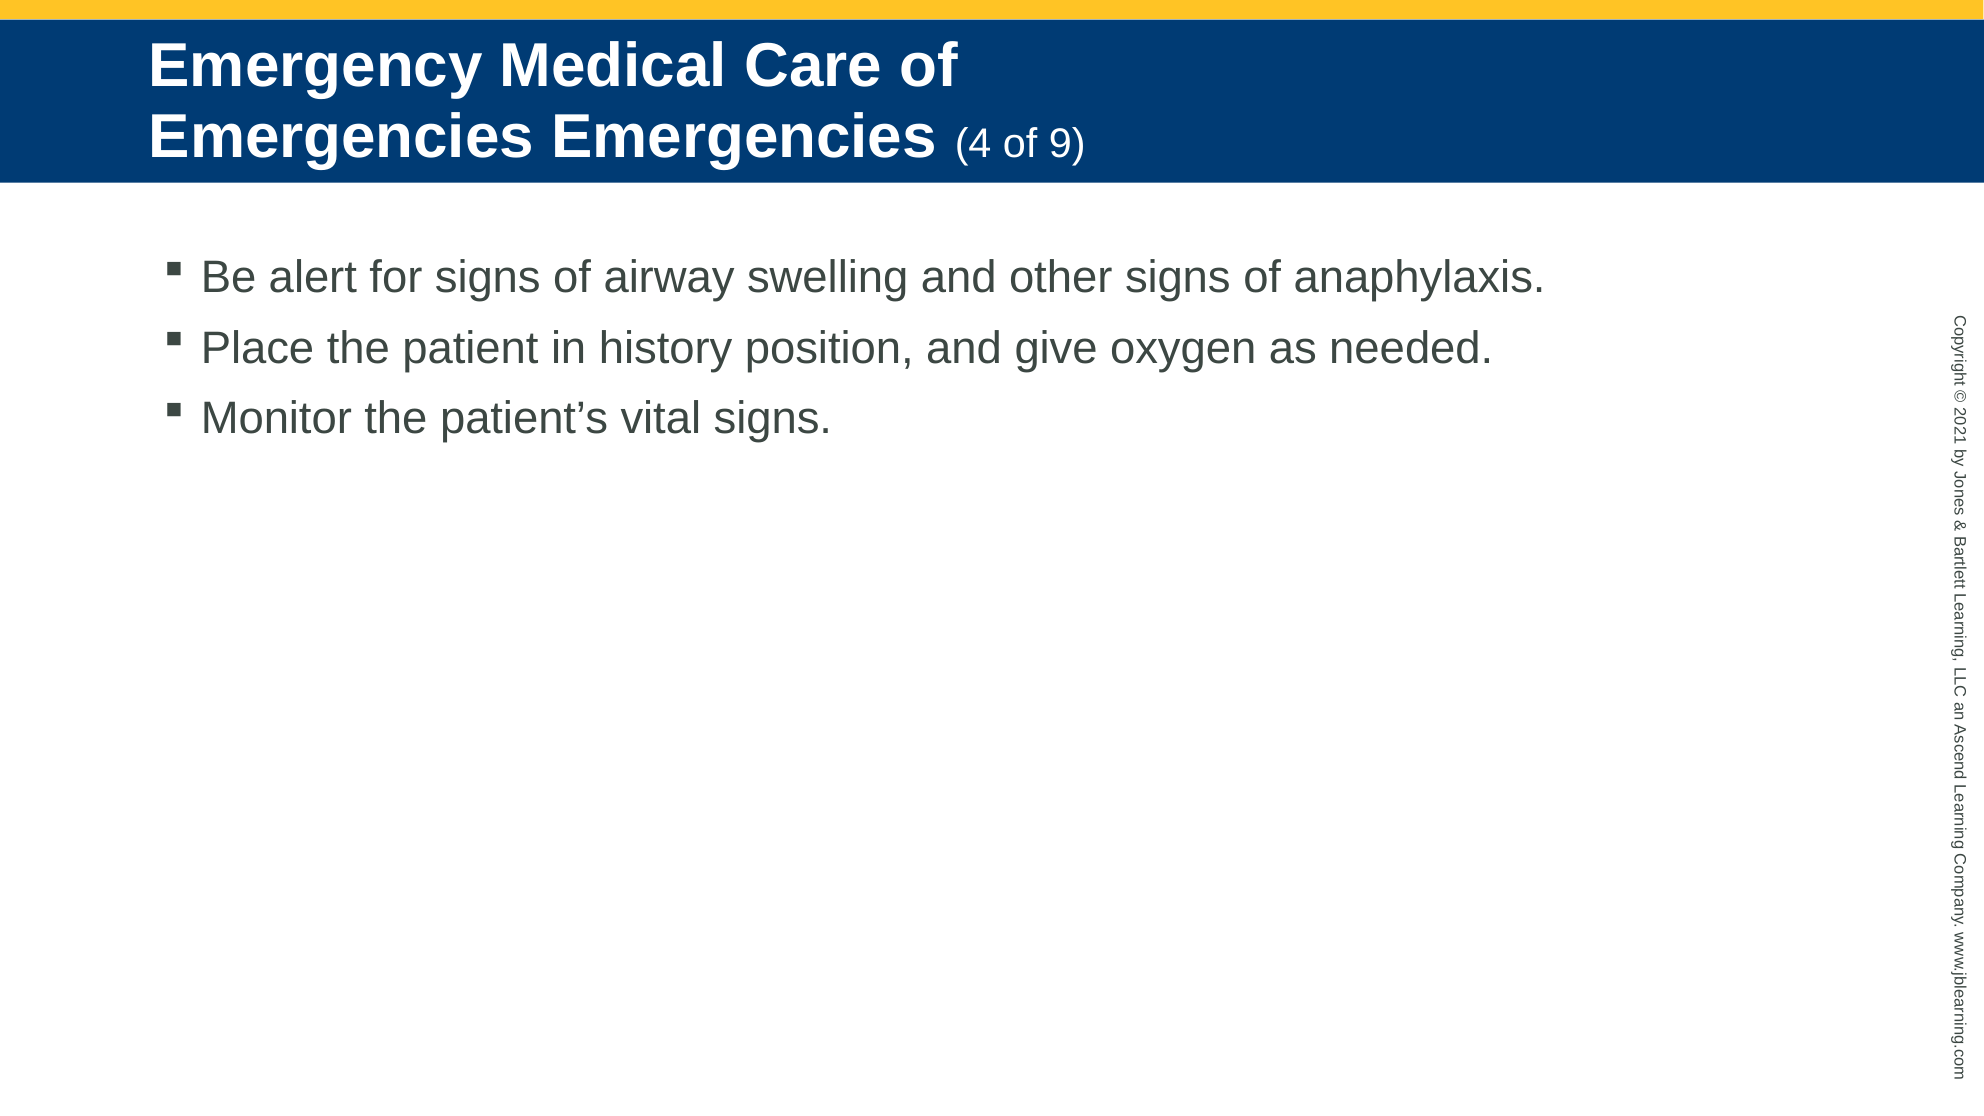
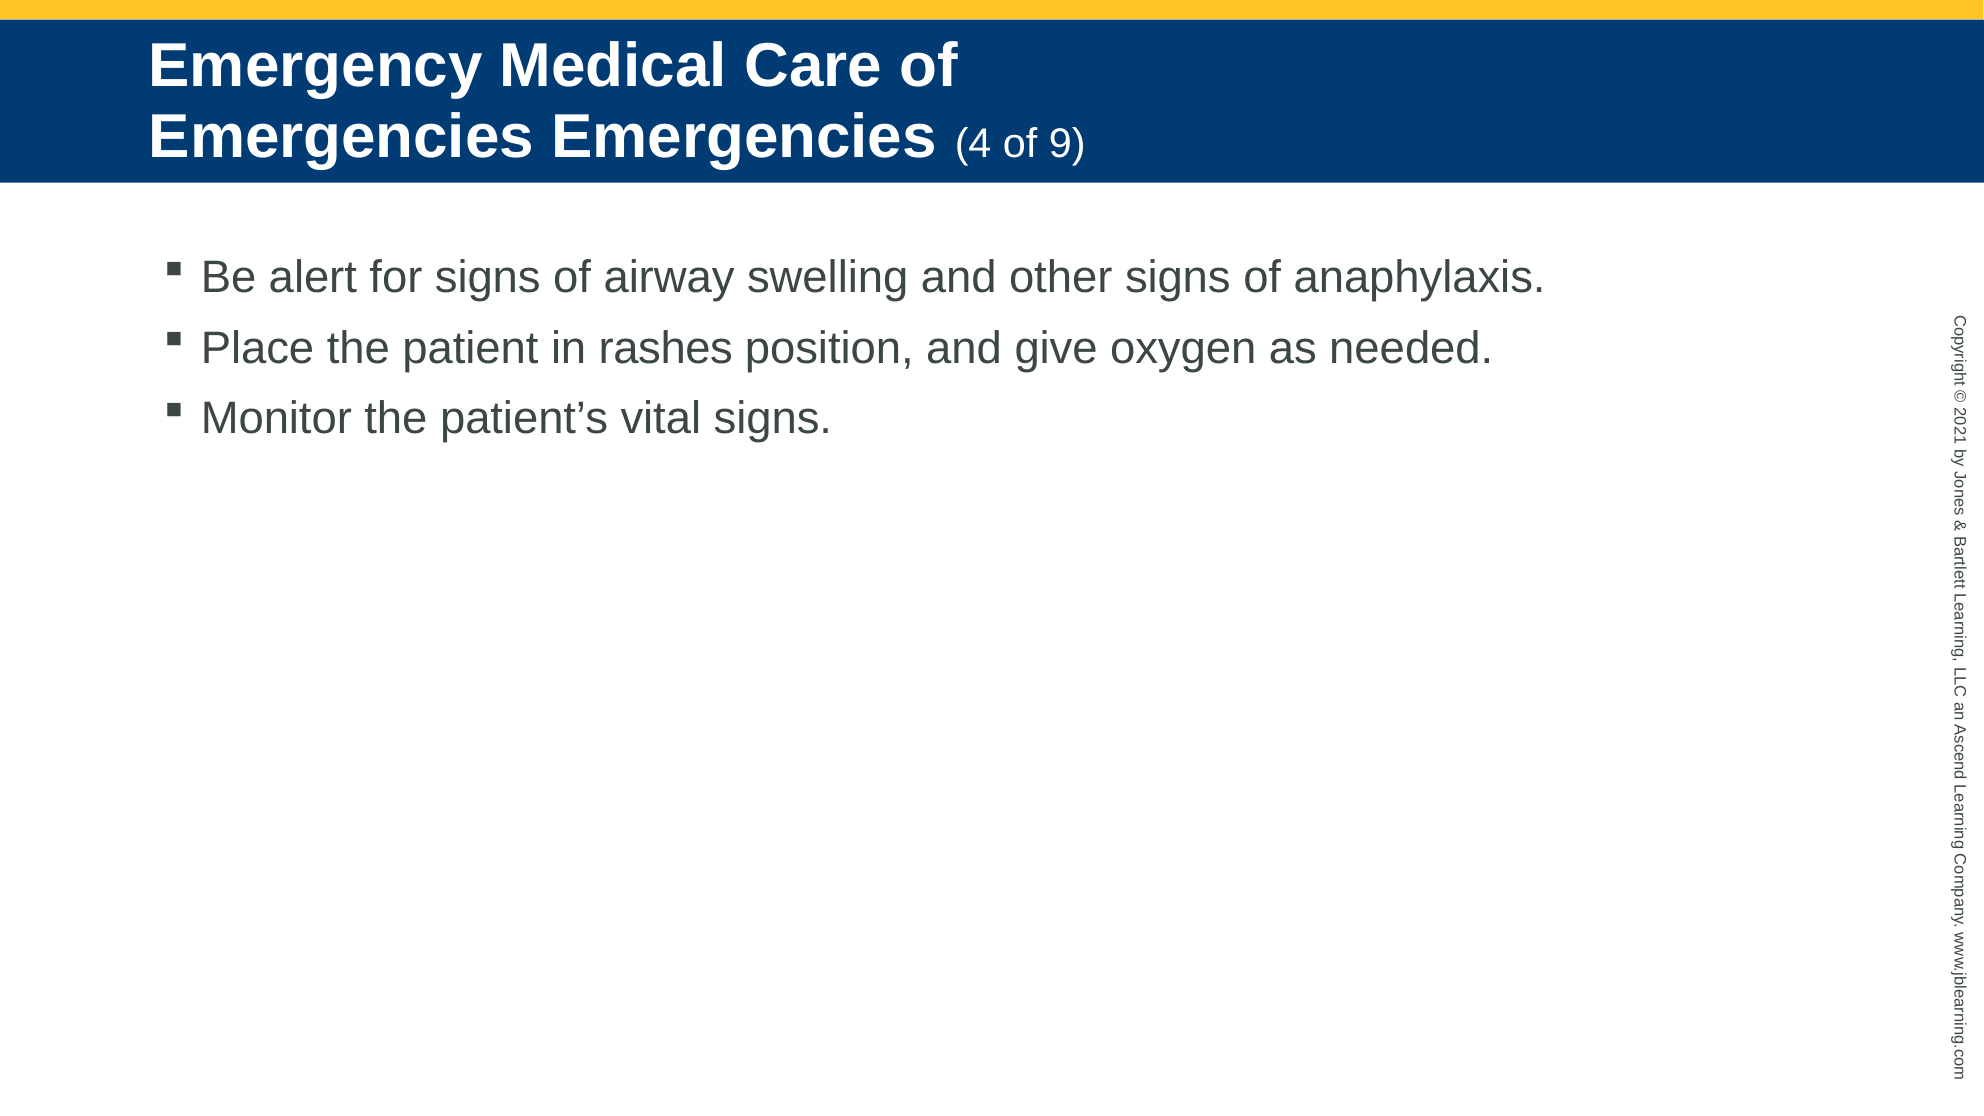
history: history -> rashes (666, 348)
